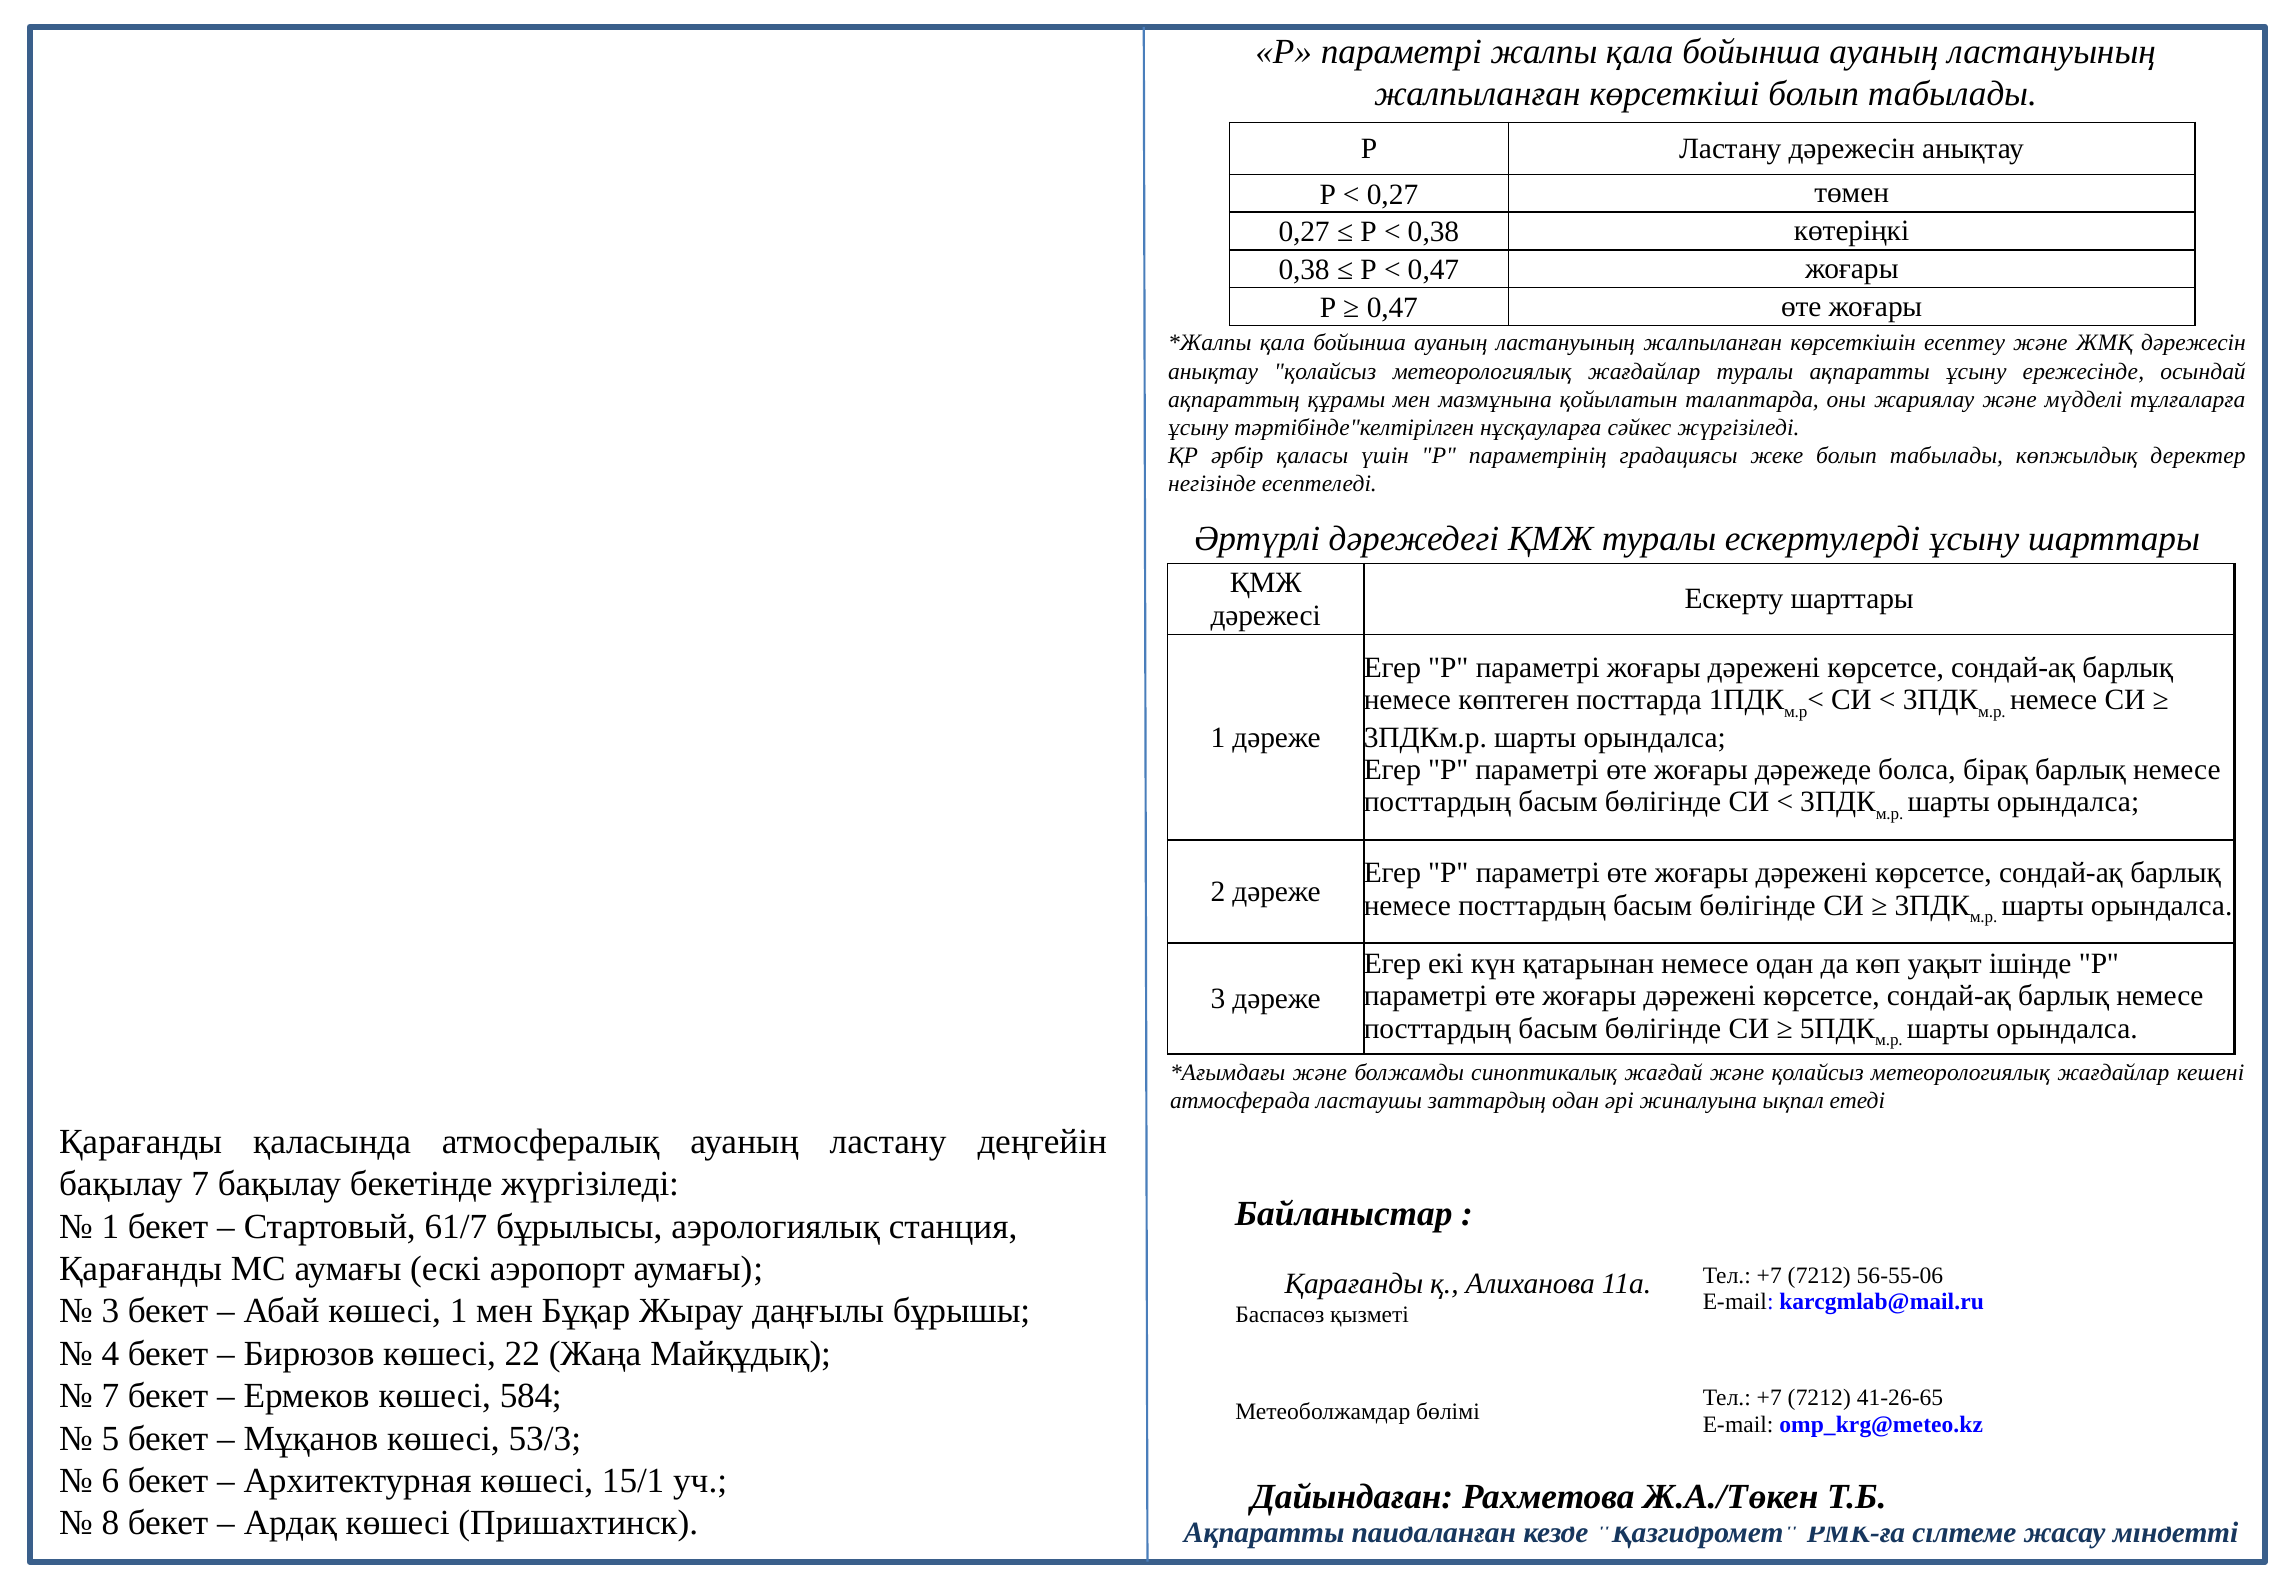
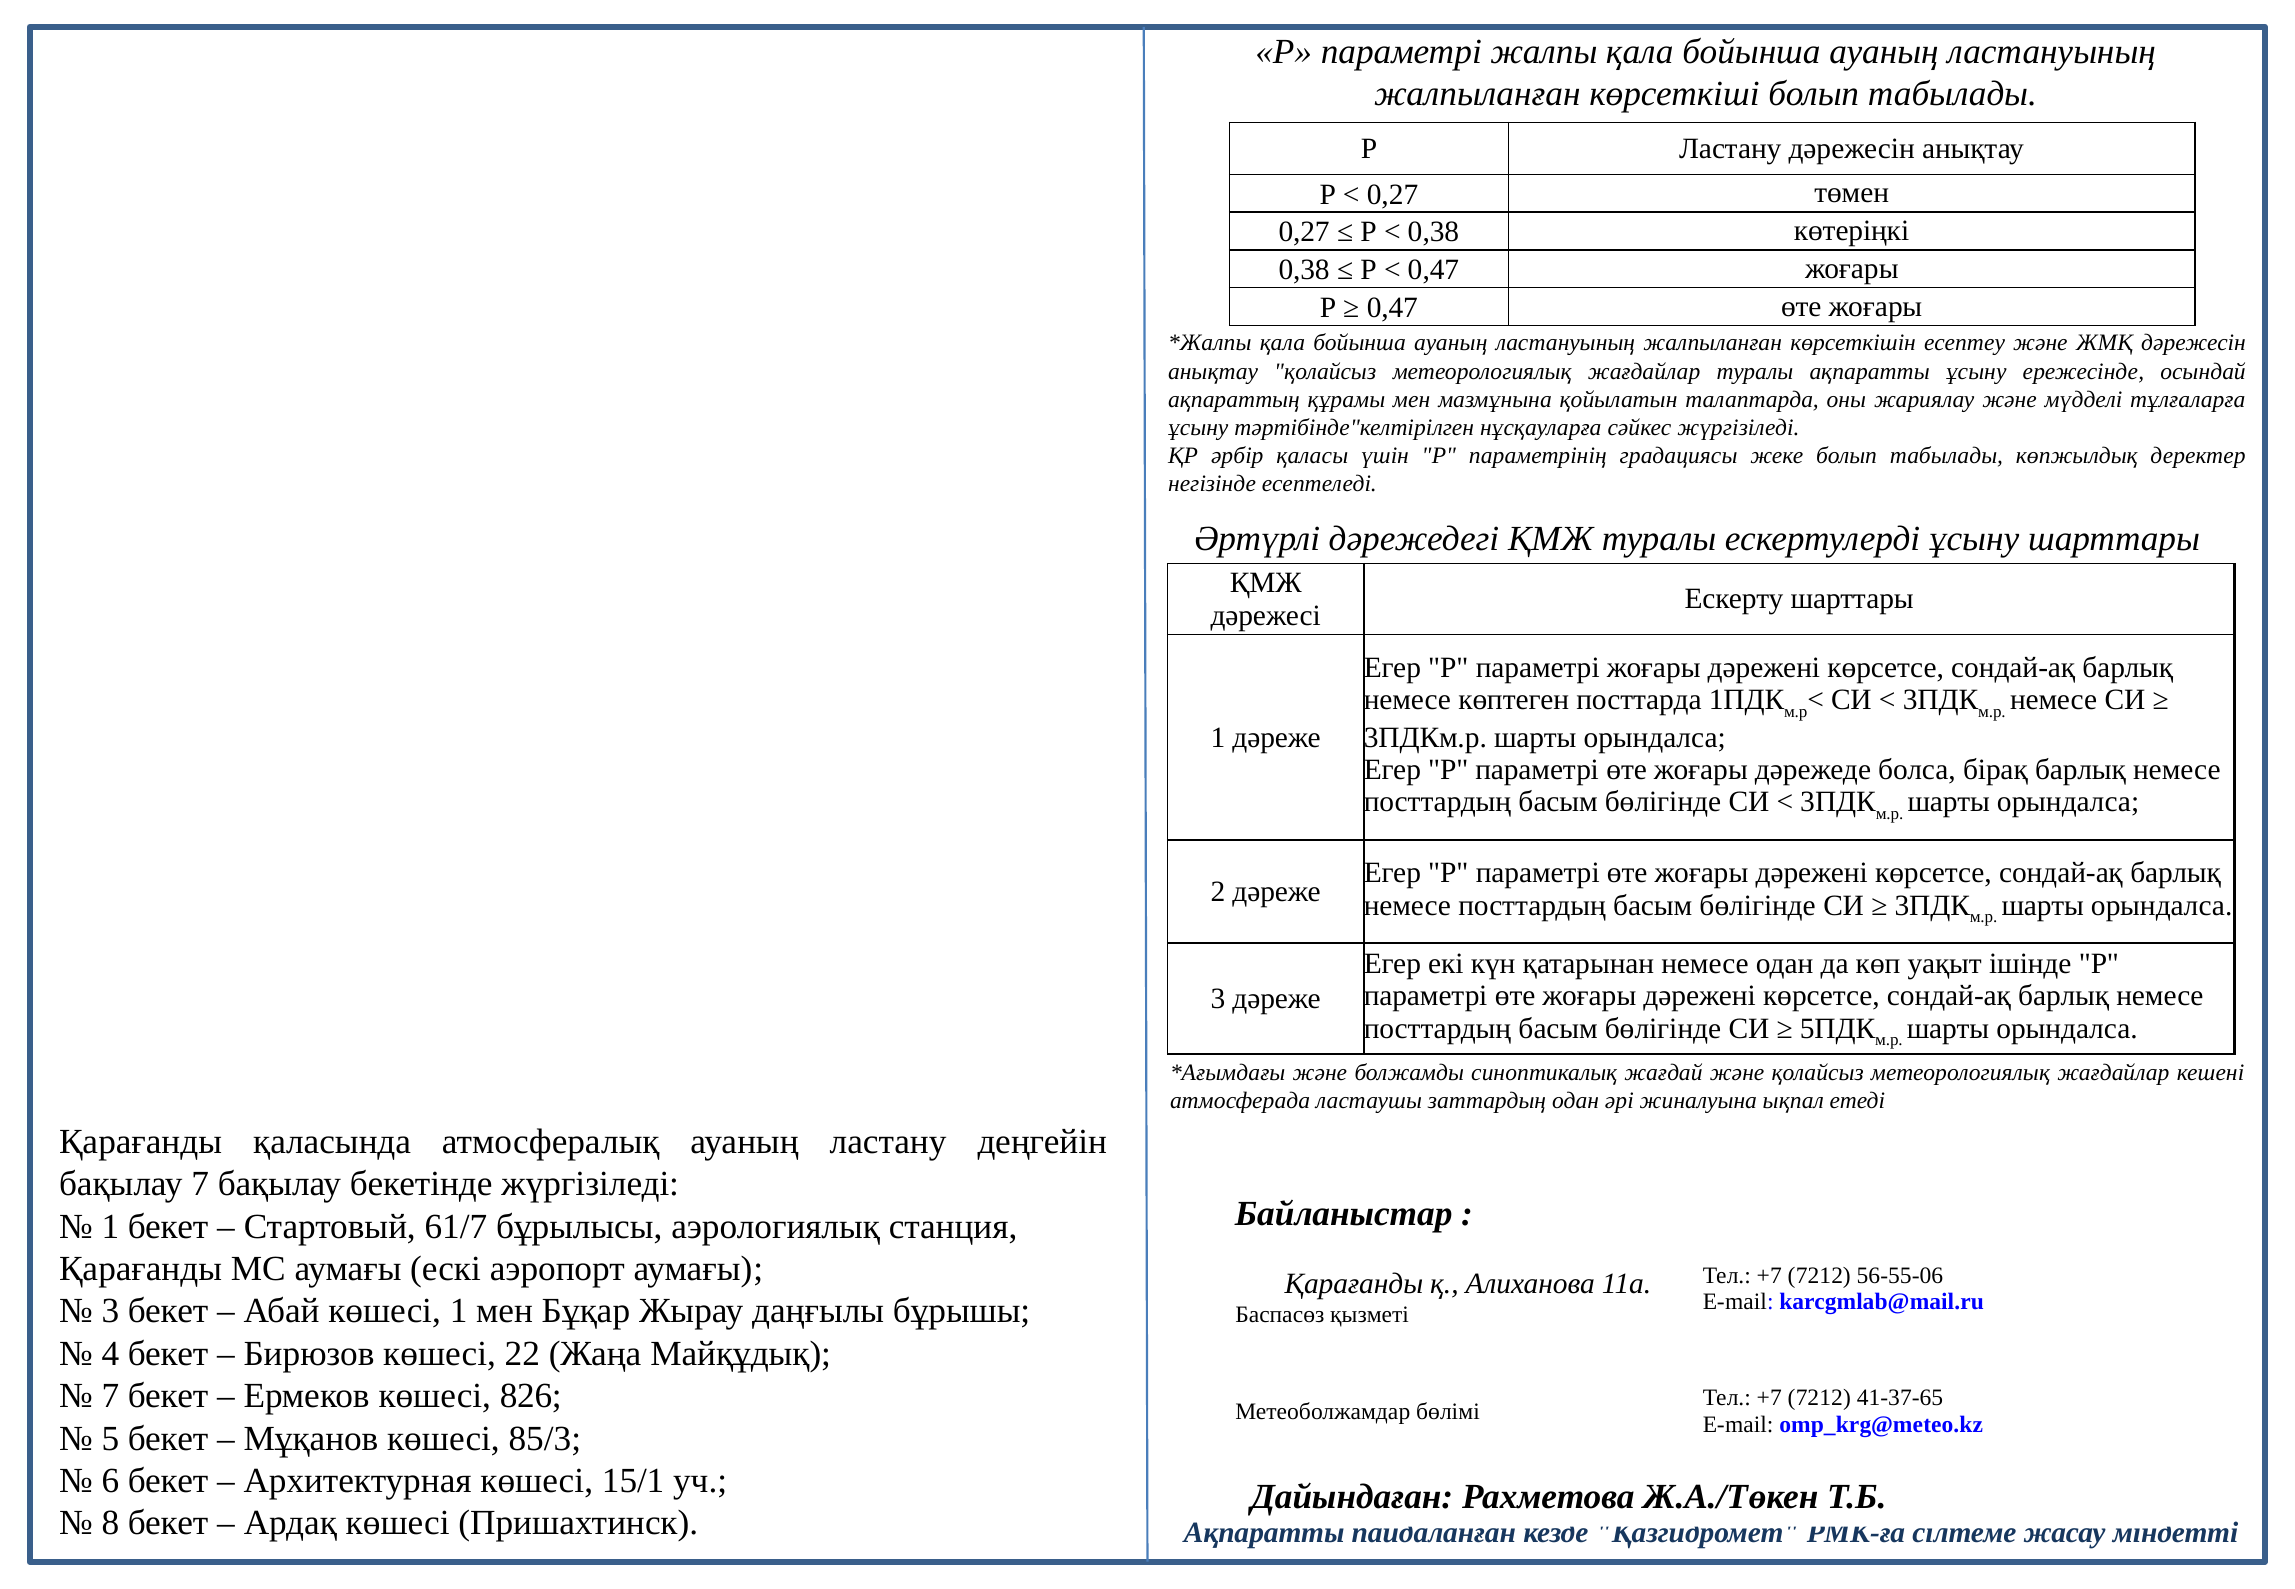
584: 584 -> 826 (531, 1396)
41-26-65: 41-26-65 -> 41-37-65 (1900, 1398)
53/3: 53/3 -> 85/3 (545, 1438)
